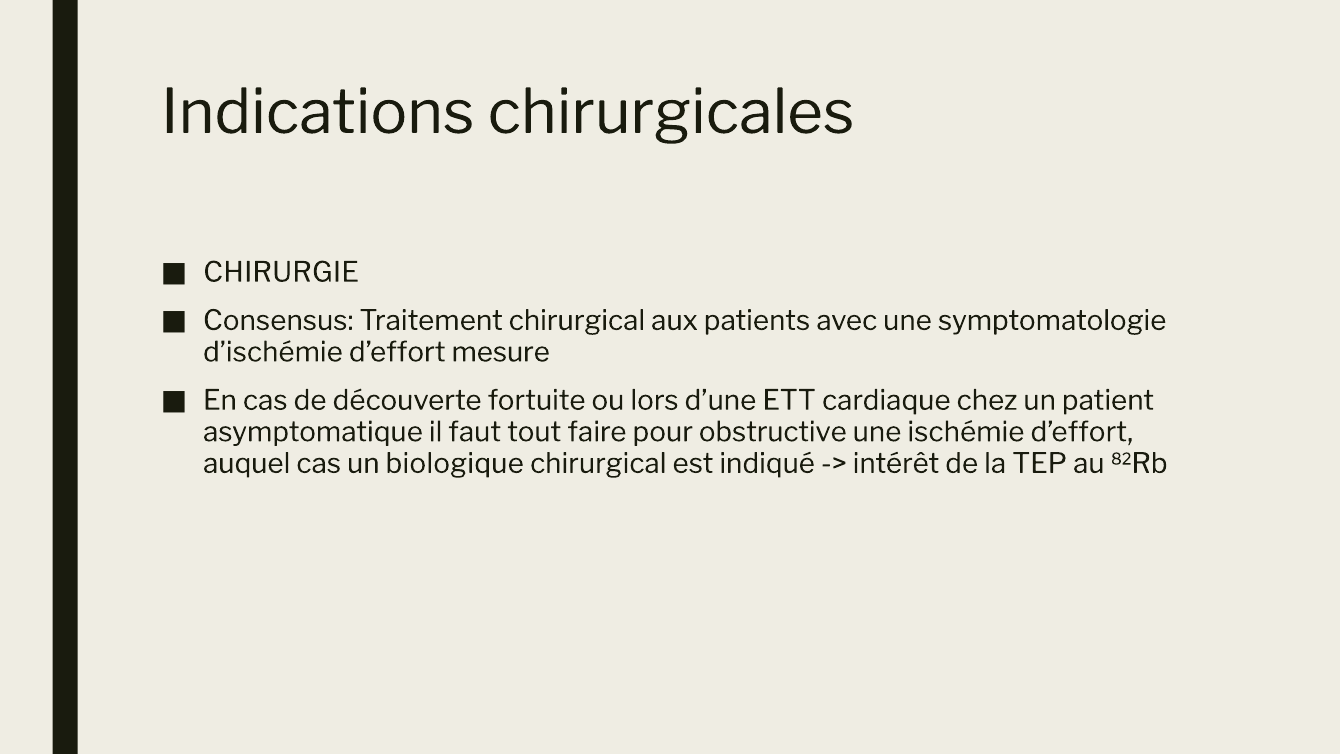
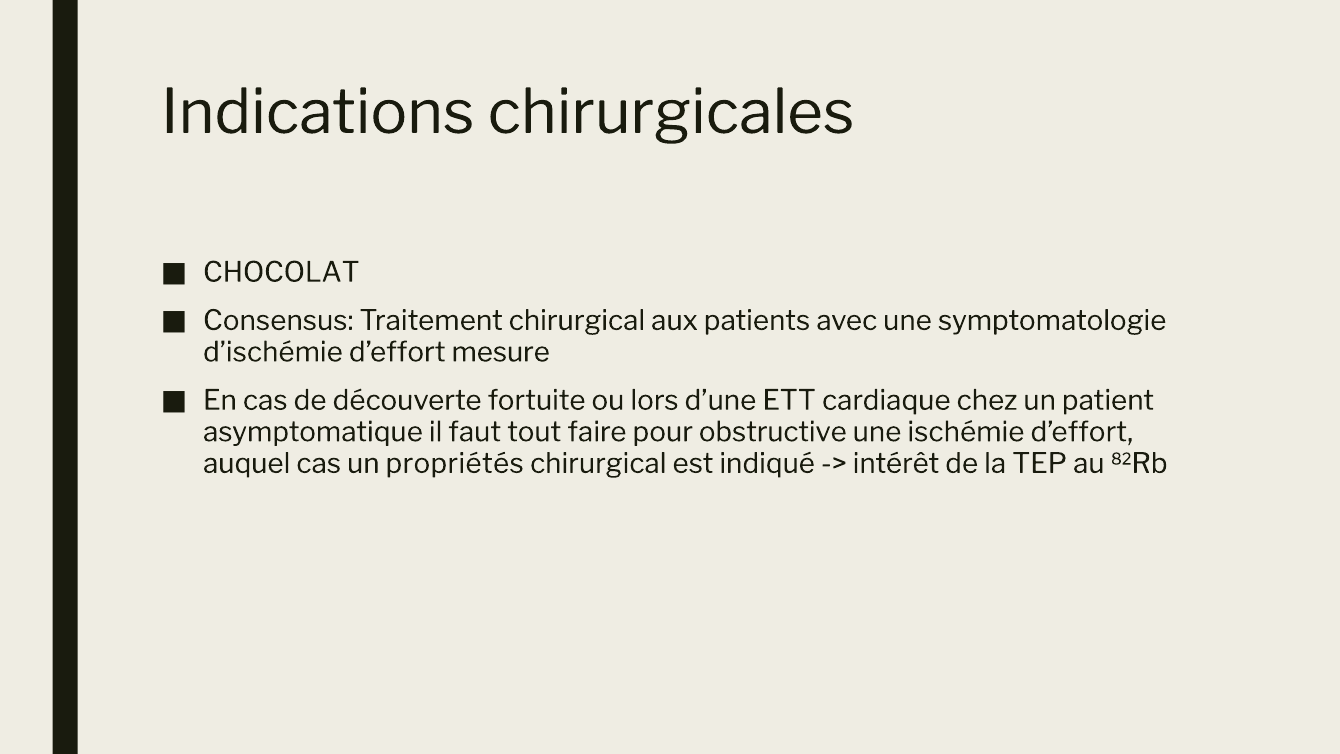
CHIRURGIE: CHIRURGIE -> CHOCOLAT (281, 272)
biologique: biologique -> propriétés (455, 463)
